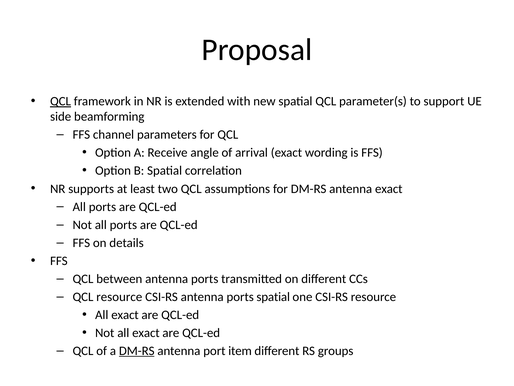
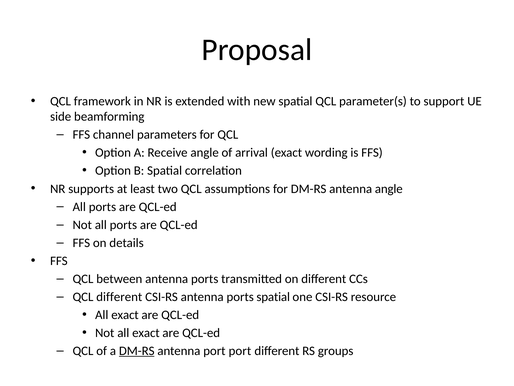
QCL underline: present -> none (61, 101)
antenna exact: exact -> angle (389, 189)
QCL resource: resource -> different (119, 296)
port item: item -> port (240, 350)
